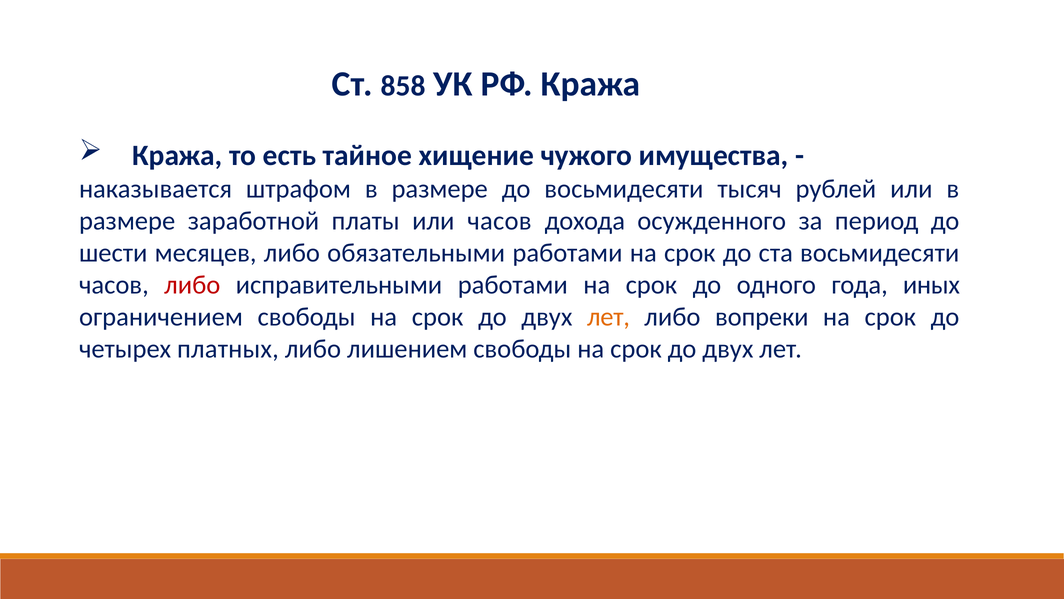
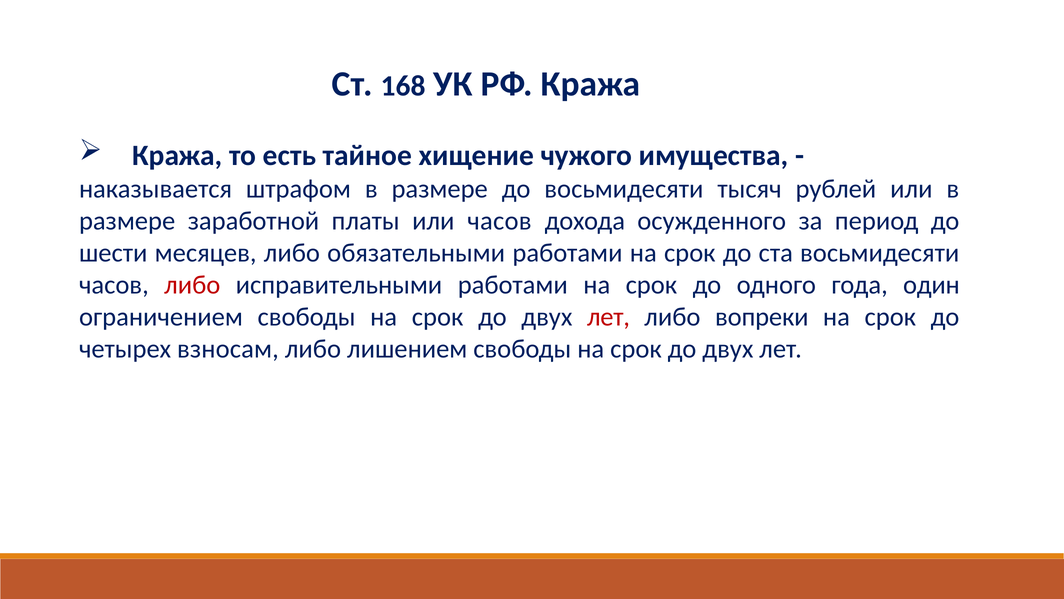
858: 858 -> 168 (403, 86)
иных: иных -> один (931, 285)
лет colour: orange -> red (609, 317)
платных: платных -> взносам (228, 348)
